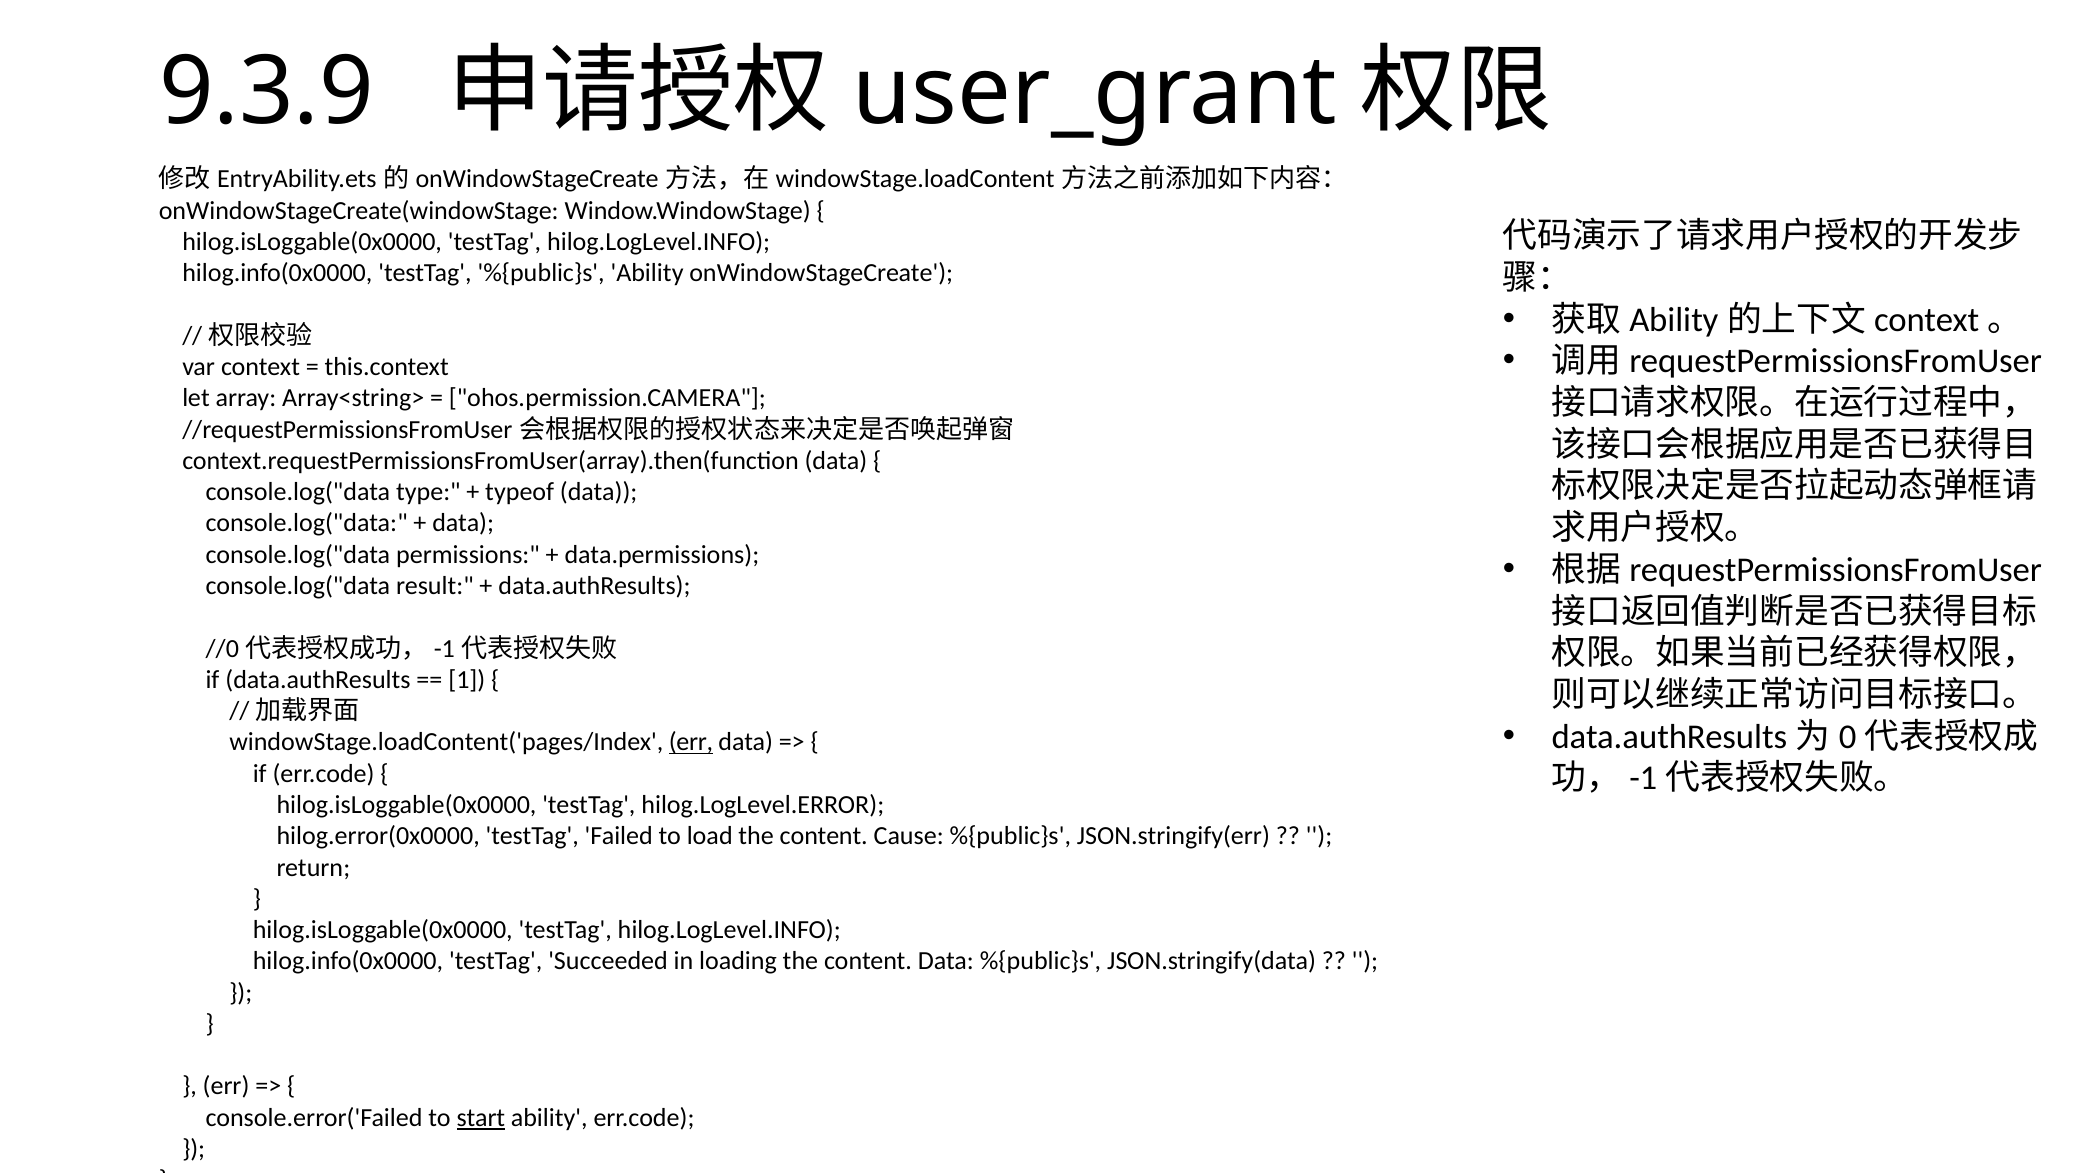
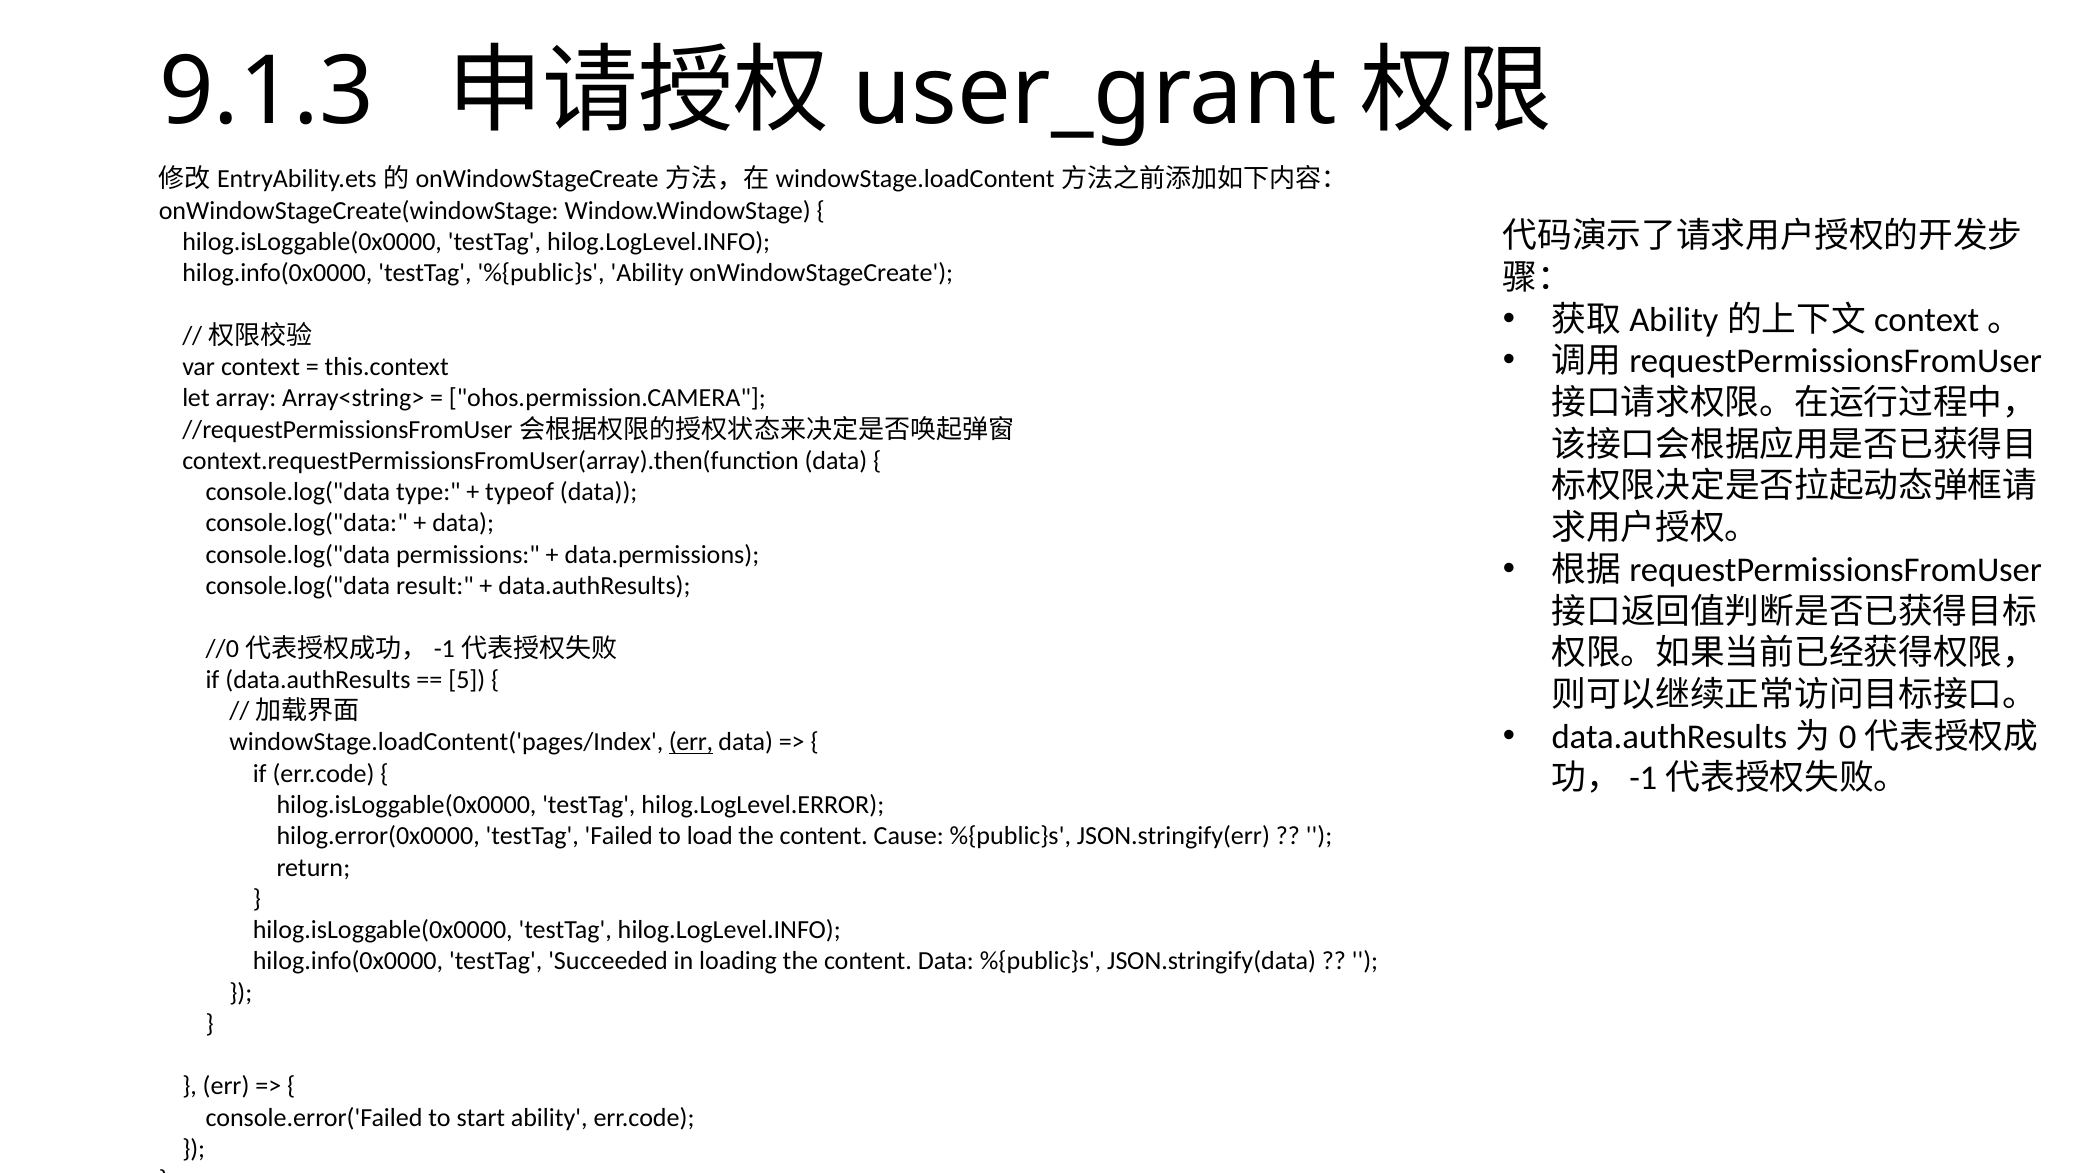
9.3.9: 9.3.9 -> 9.1.3 (267, 92)
1: 1 -> 5 (467, 680)
start underline: present -> none (481, 1118)
